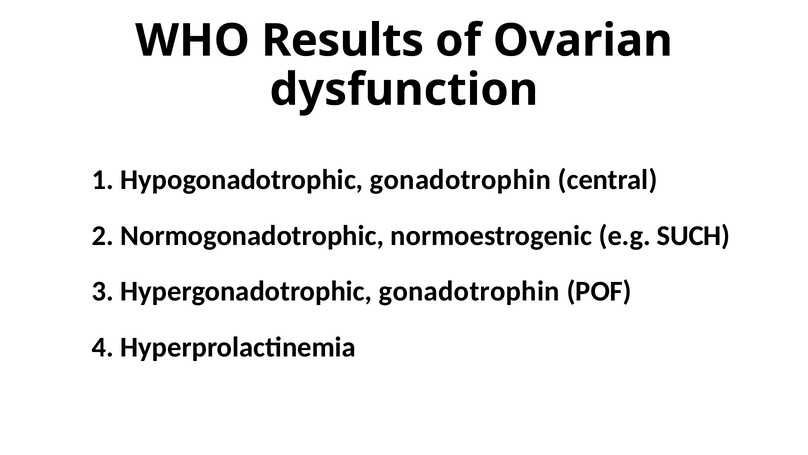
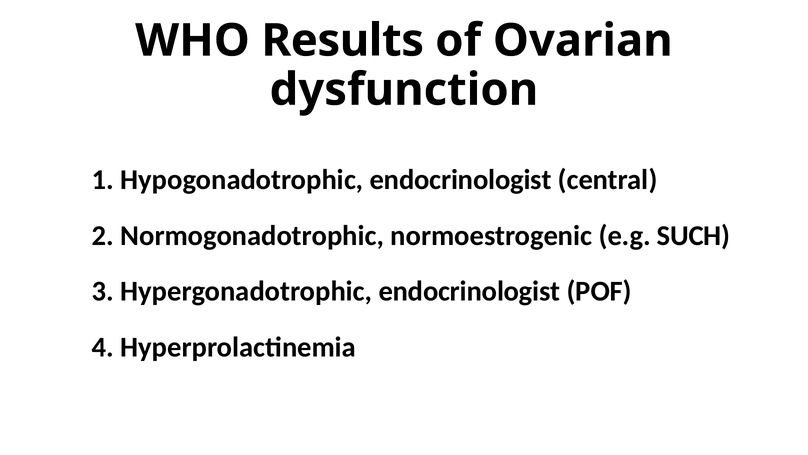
Hypogonadotrophic gonadotrophin: gonadotrophin -> endocrinologist (461, 180)
Hypergonadotrophic gonadotrophin: gonadotrophin -> endocrinologist (469, 291)
